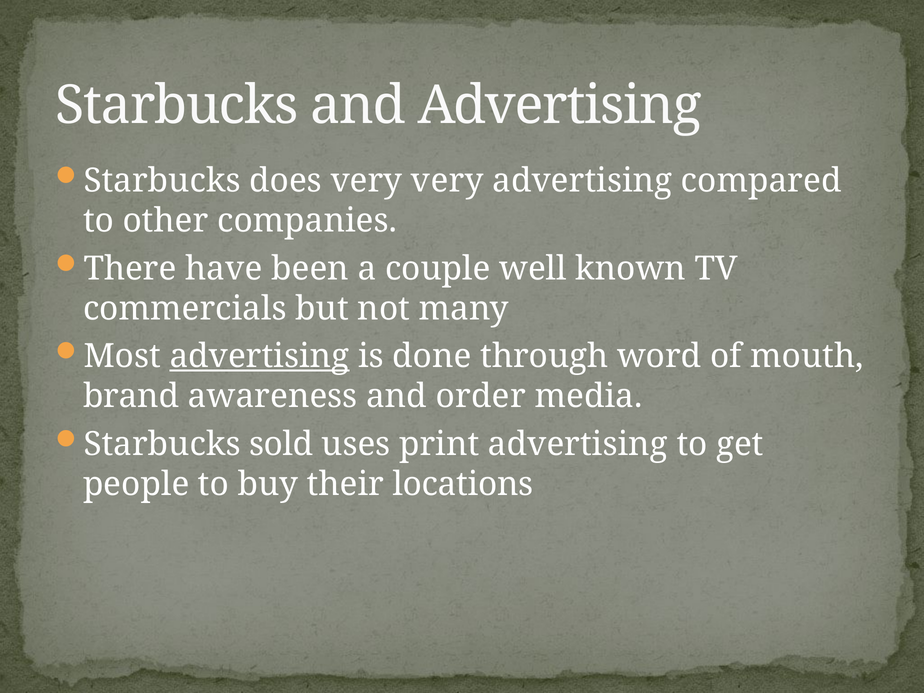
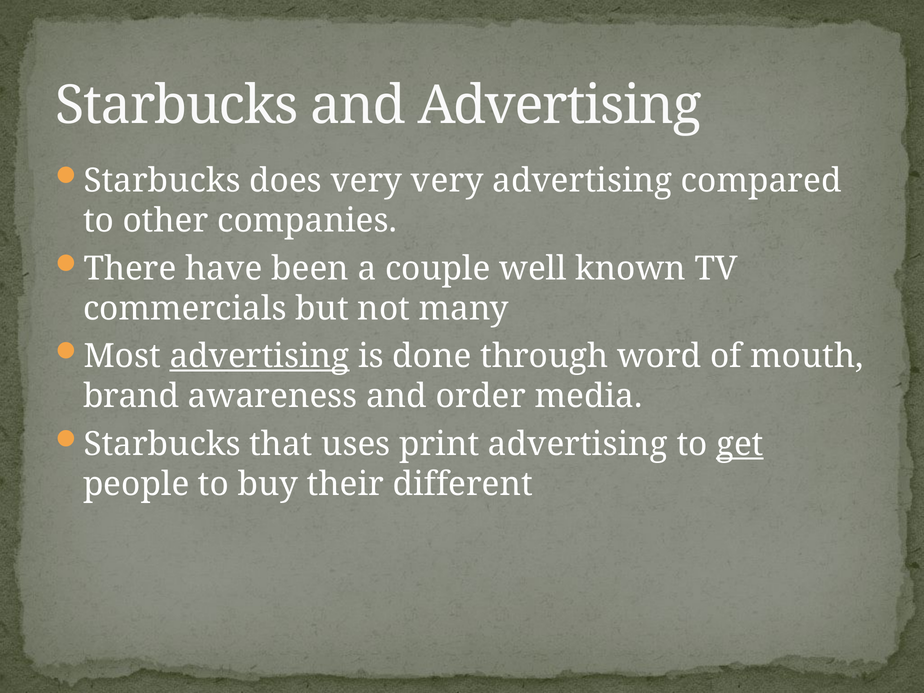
sold: sold -> that (281, 444)
get underline: none -> present (740, 444)
locations: locations -> different (463, 484)
